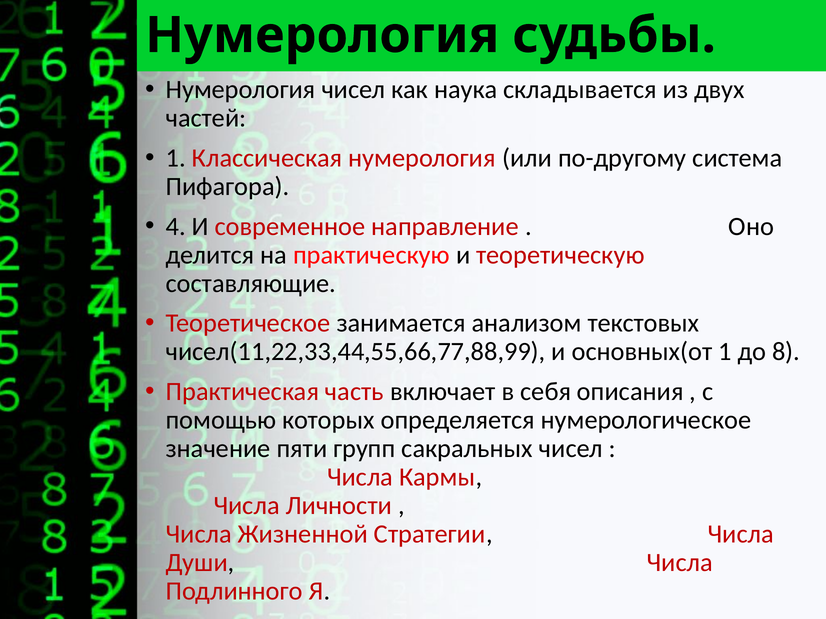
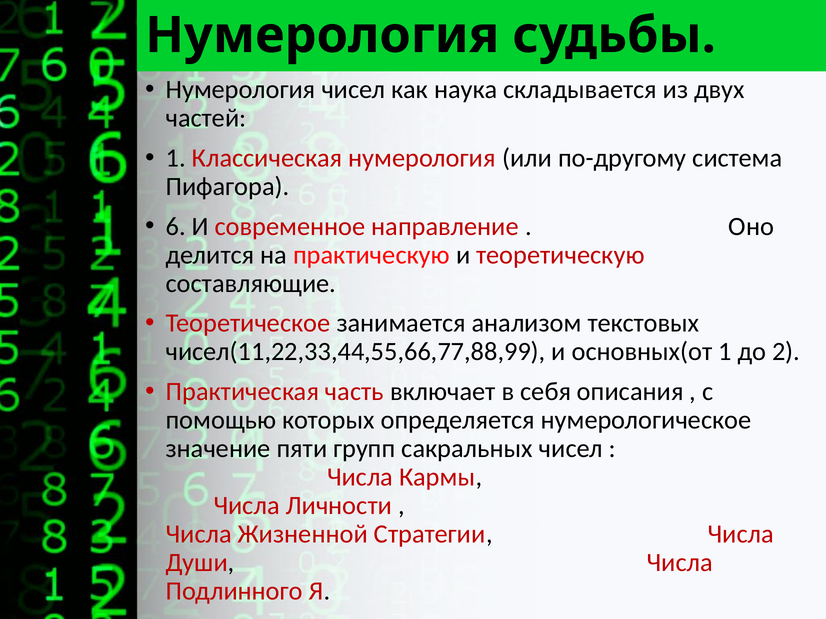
4: 4 -> 6 (176, 227)
8: 8 -> 2 (786, 352)
